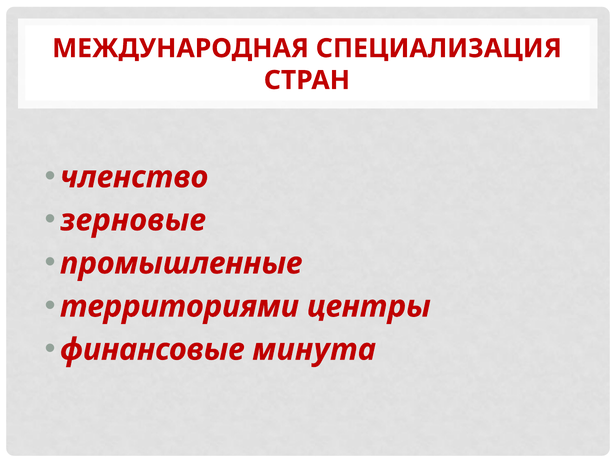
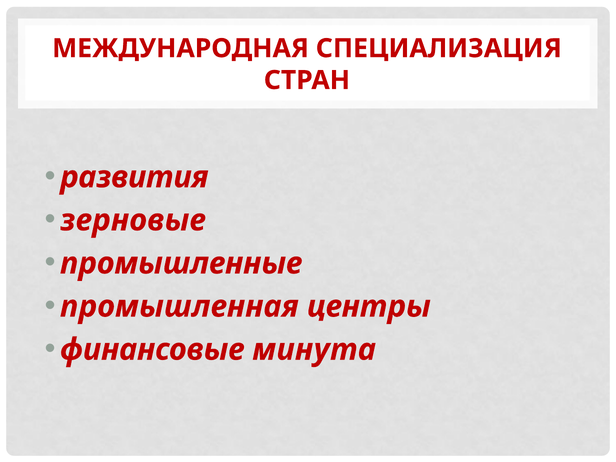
членство: членство -> развития (134, 177)
территориями: территориями -> промышленная (179, 306)
